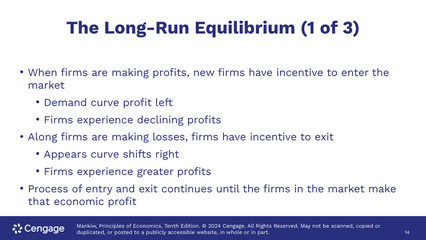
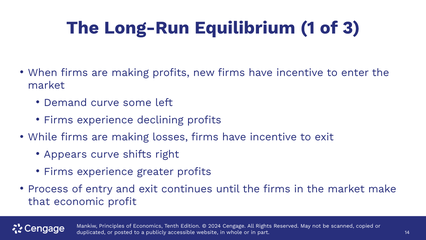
curve profit: profit -> some (137, 103)
Along: Along -> While (43, 137)
